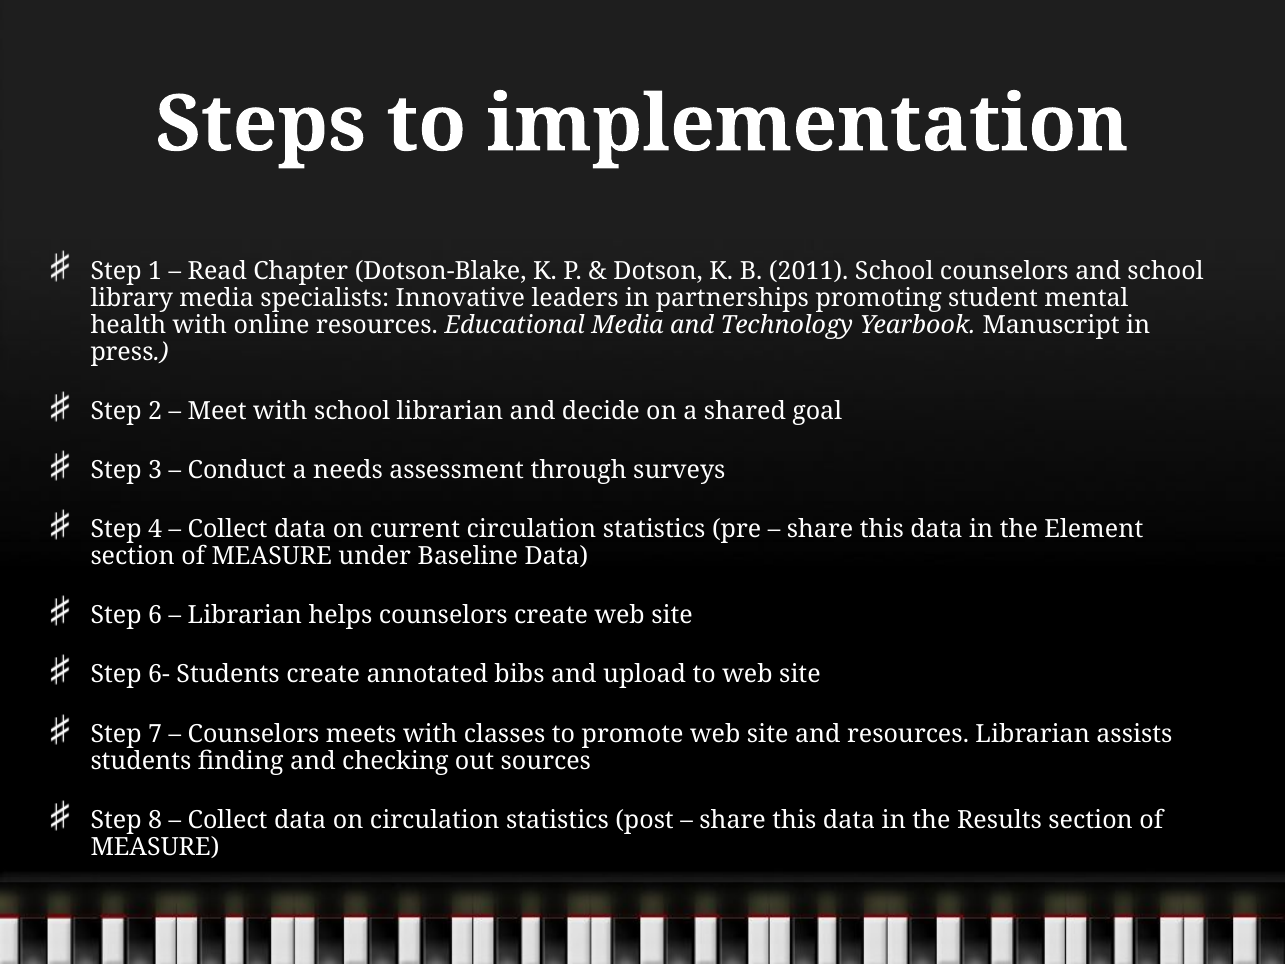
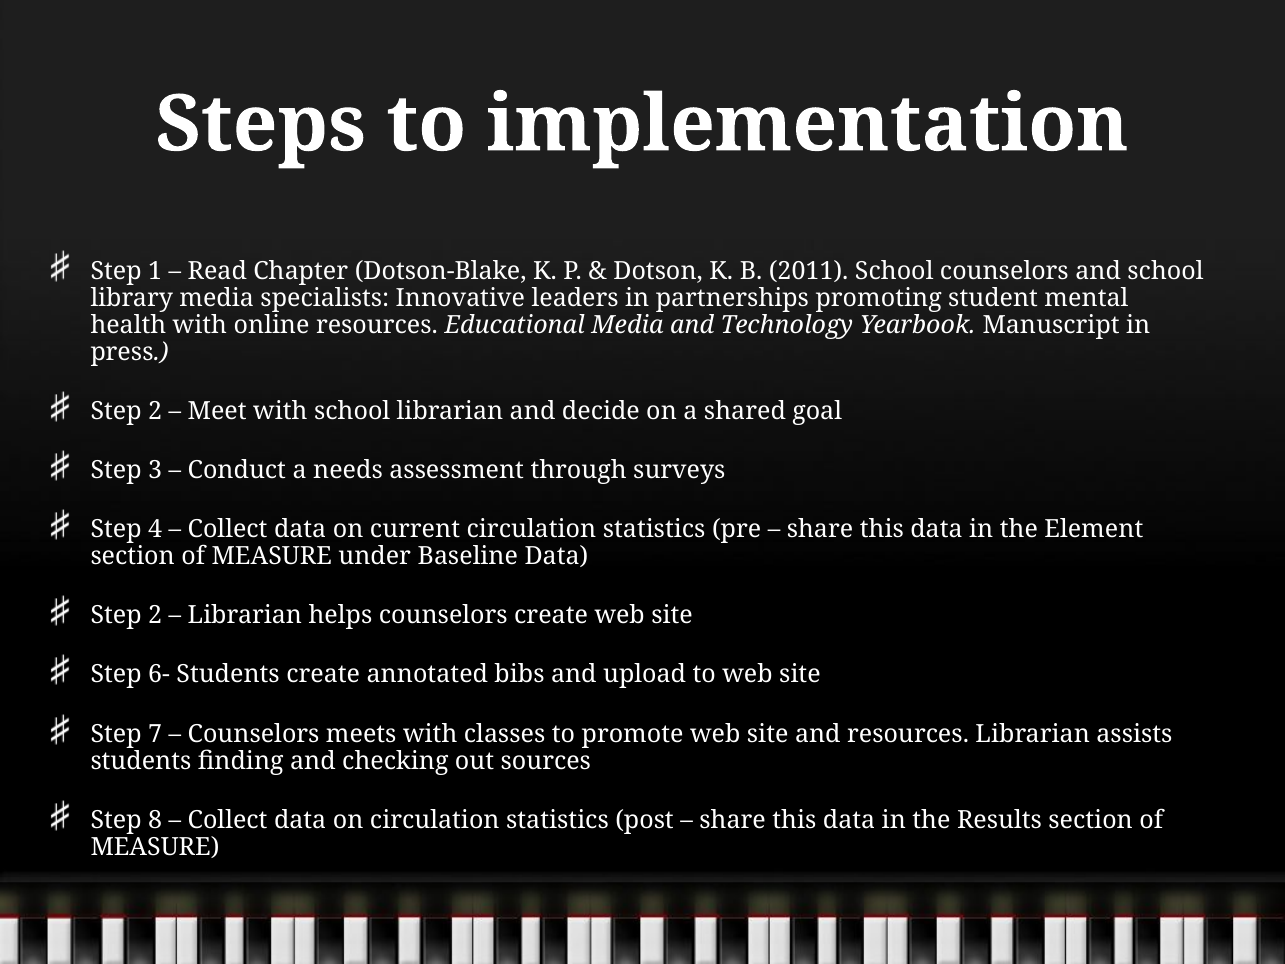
6: 6 -> 2 (155, 615)
